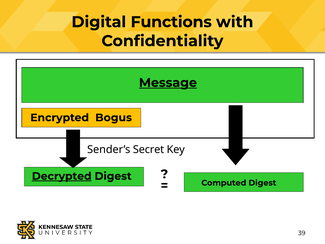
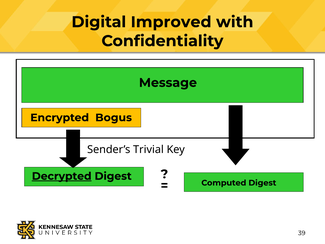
Functions: Functions -> Improved (171, 22)
Message underline: present -> none (168, 83)
Secret: Secret -> Trivial (148, 149)
